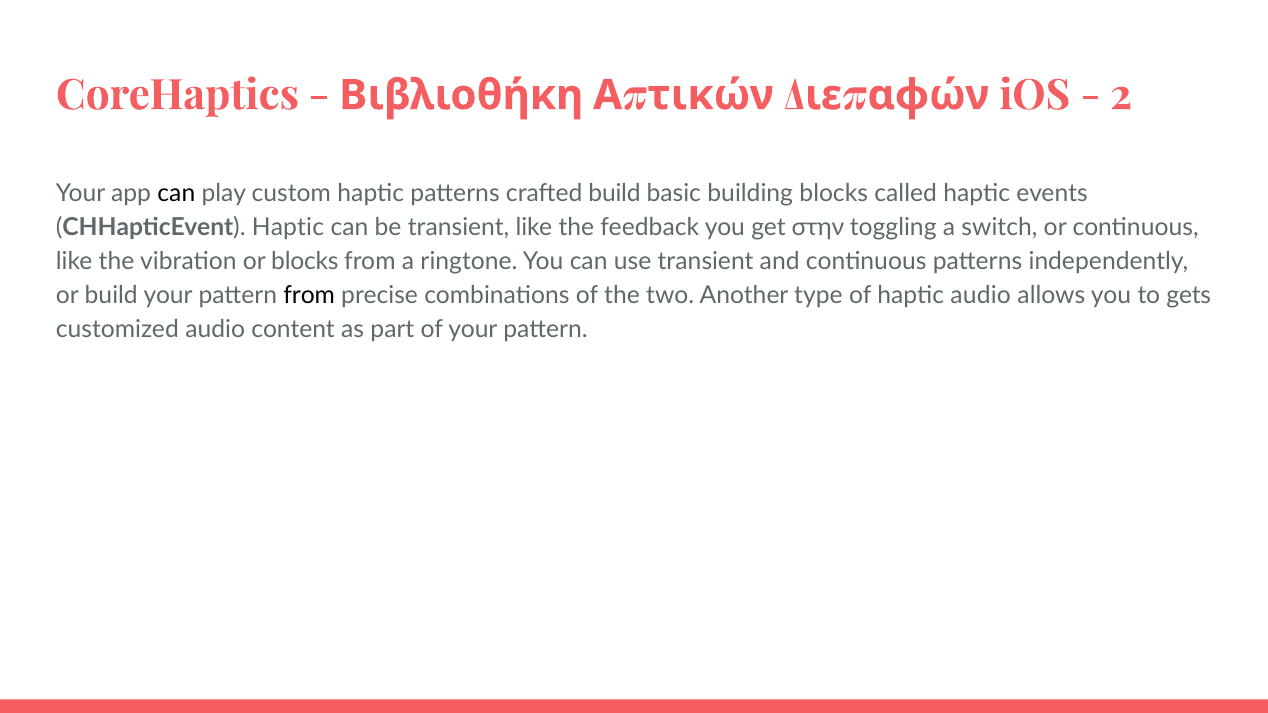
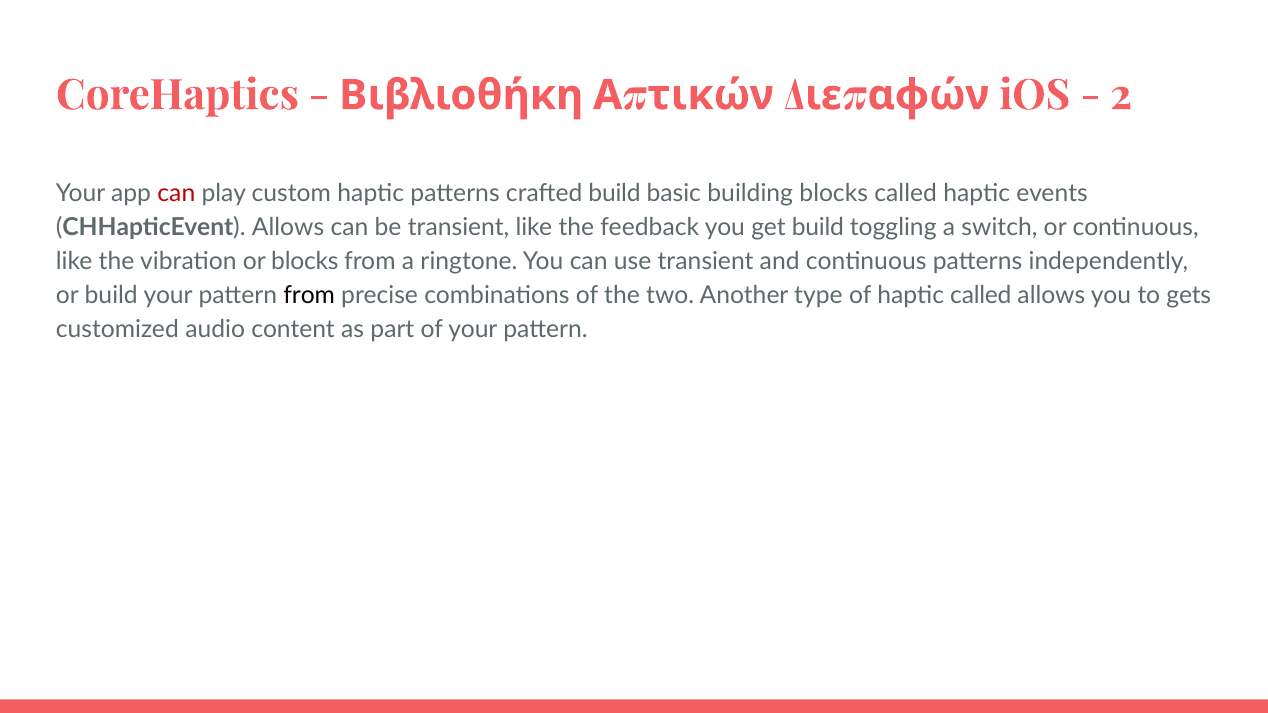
can colour: black -> red (176, 193)
CHHapticEvent Haptic: Haptic -> Allows (288, 228)
get στην: στην -> build (818, 228)
haptic audio: audio -> called (981, 296)
